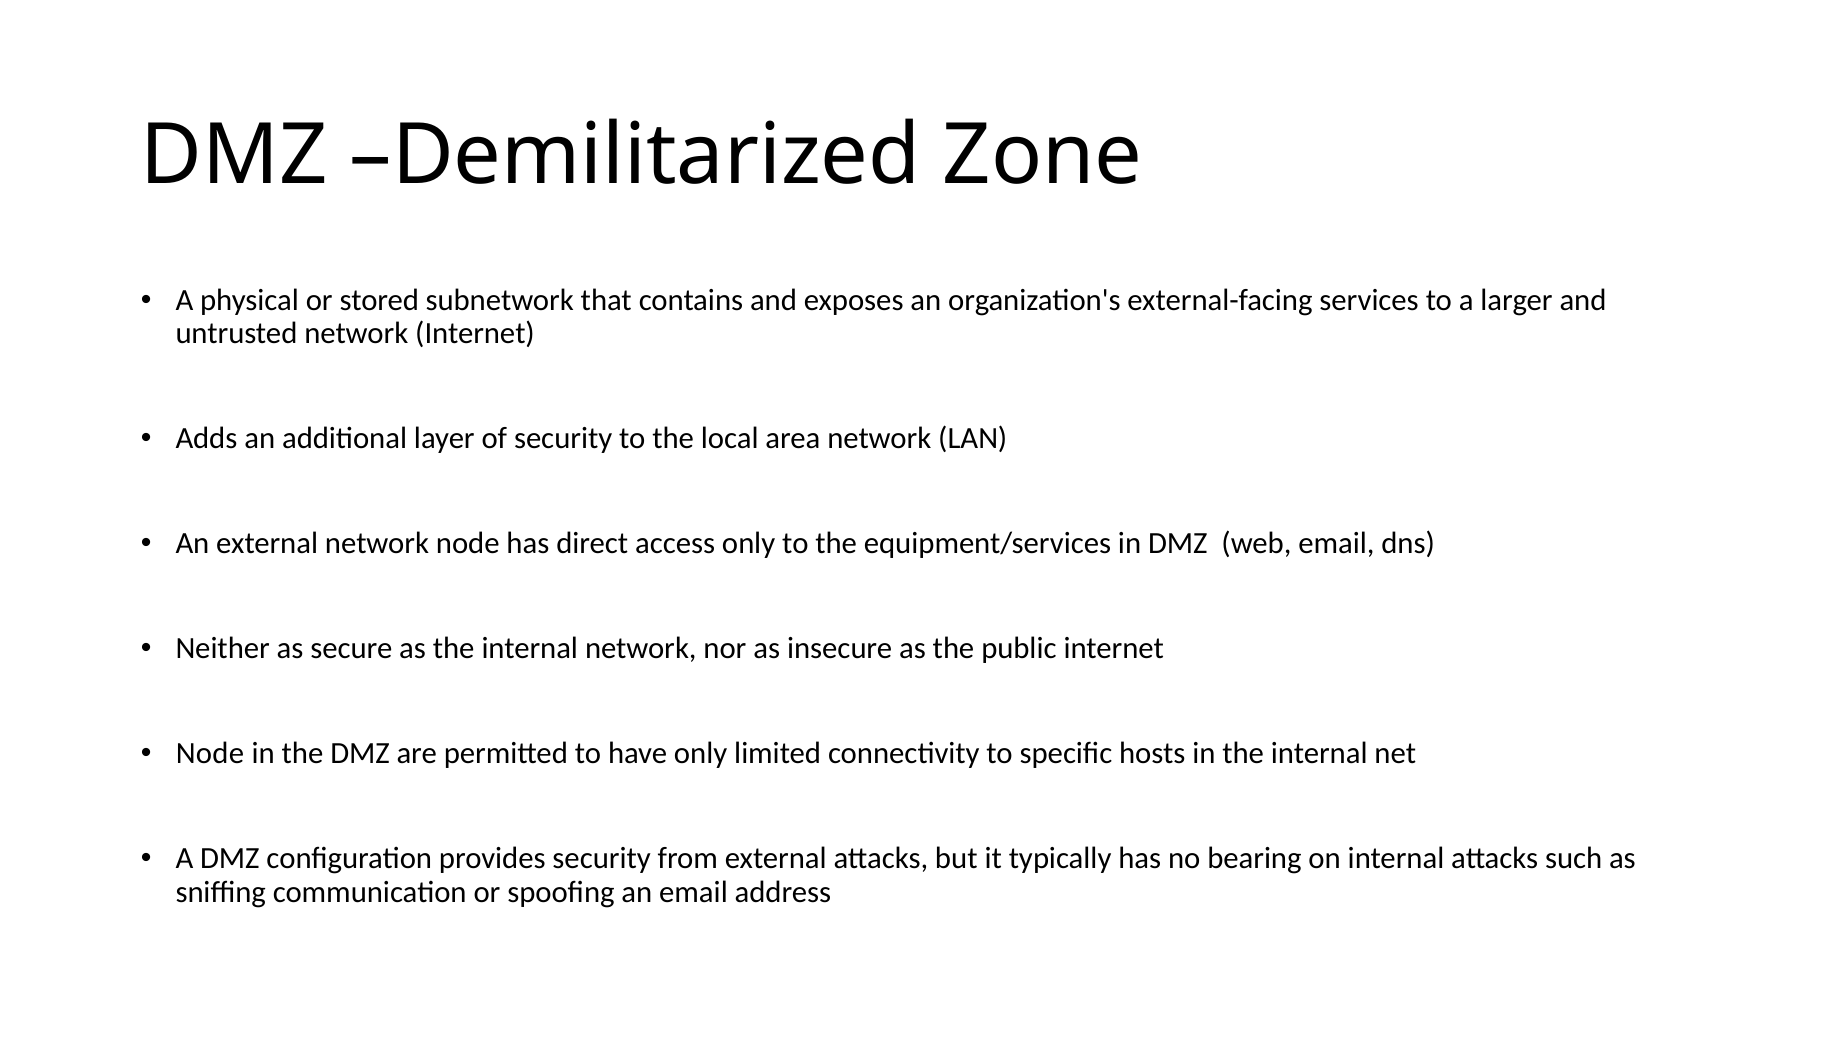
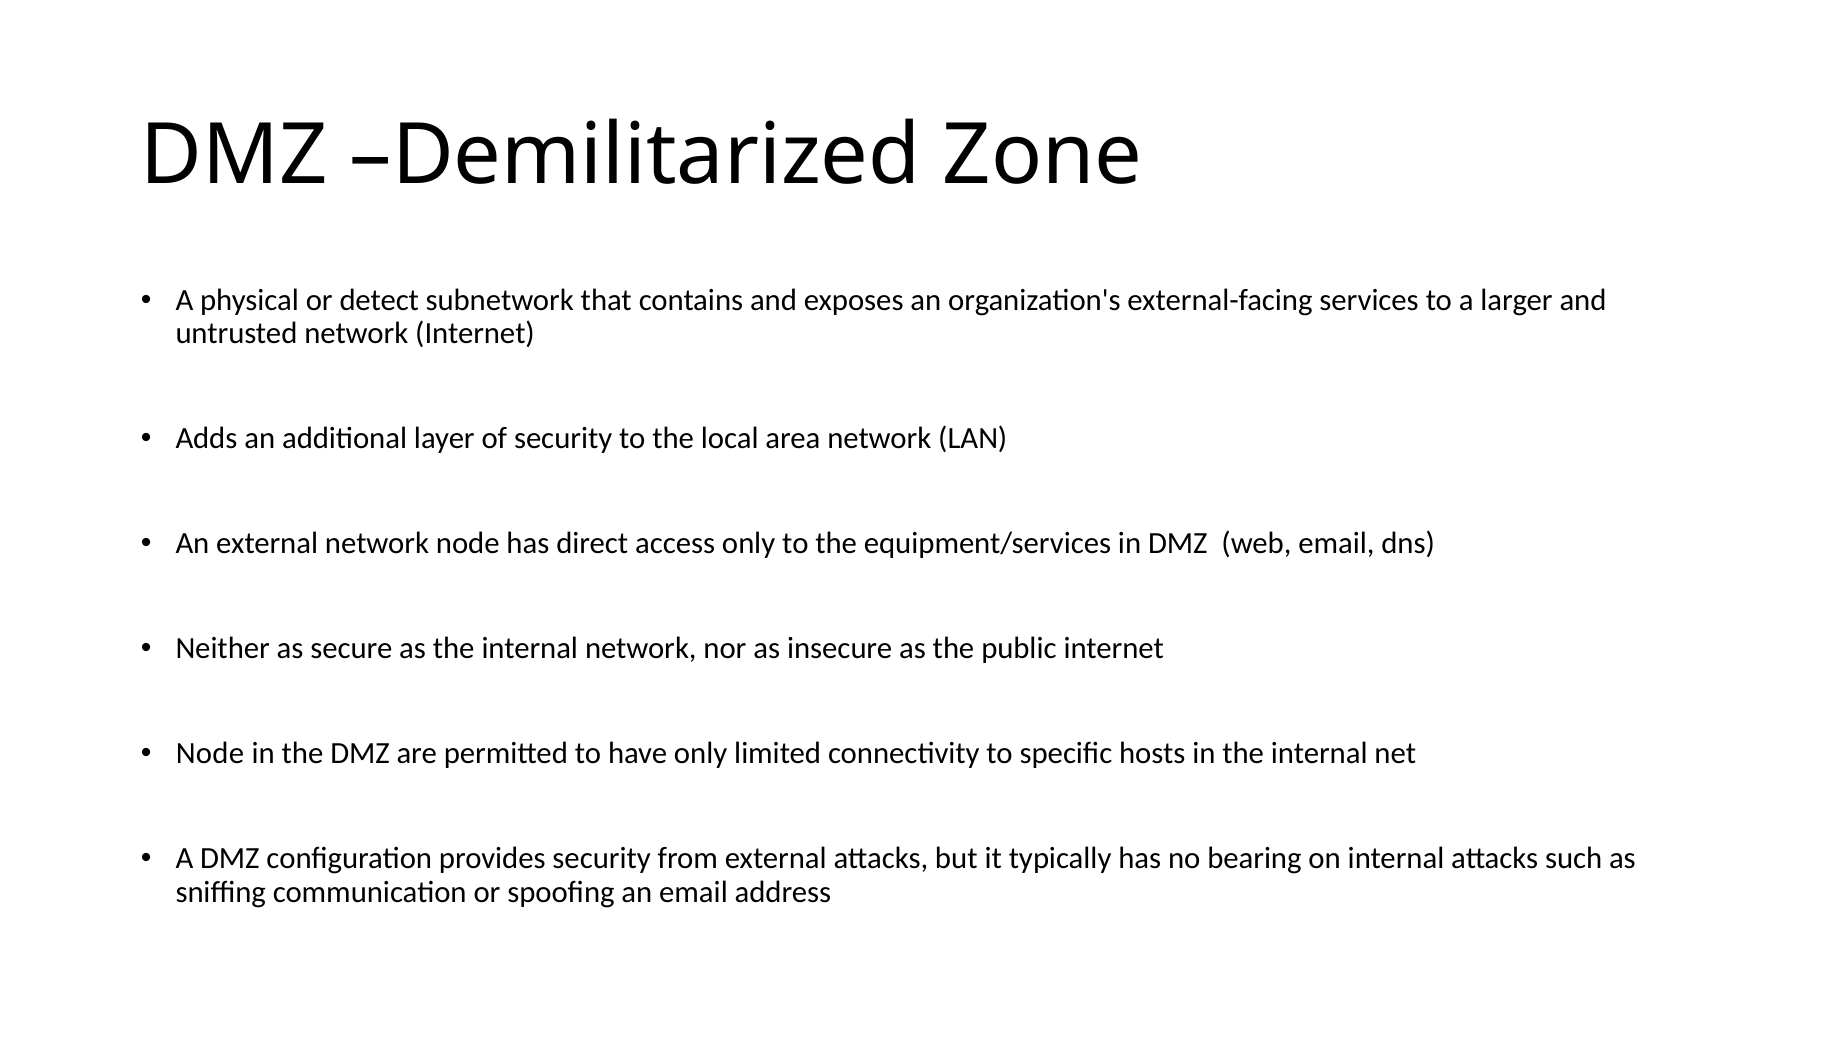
stored: stored -> detect (379, 300)
